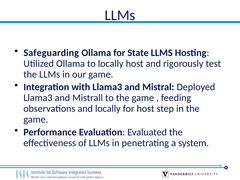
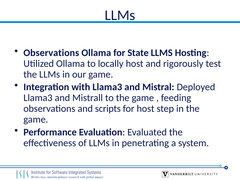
Safeguarding: Safeguarding -> Observations (51, 53)
and locally: locally -> scripts (108, 109)
